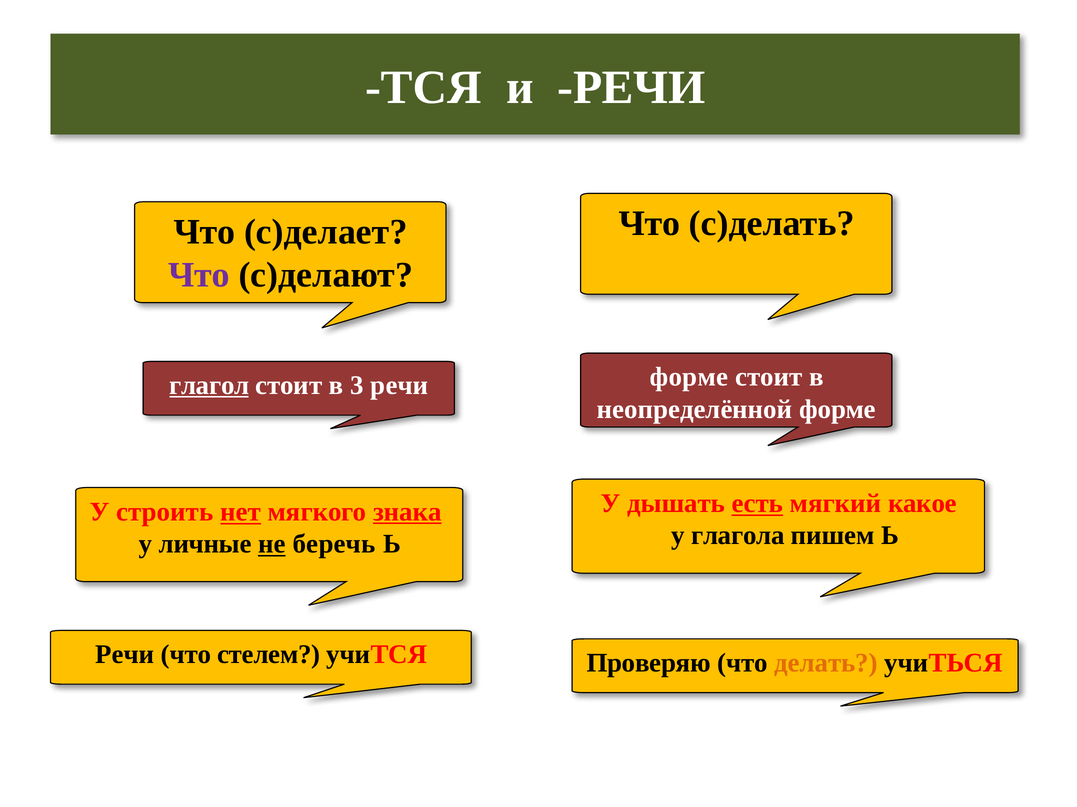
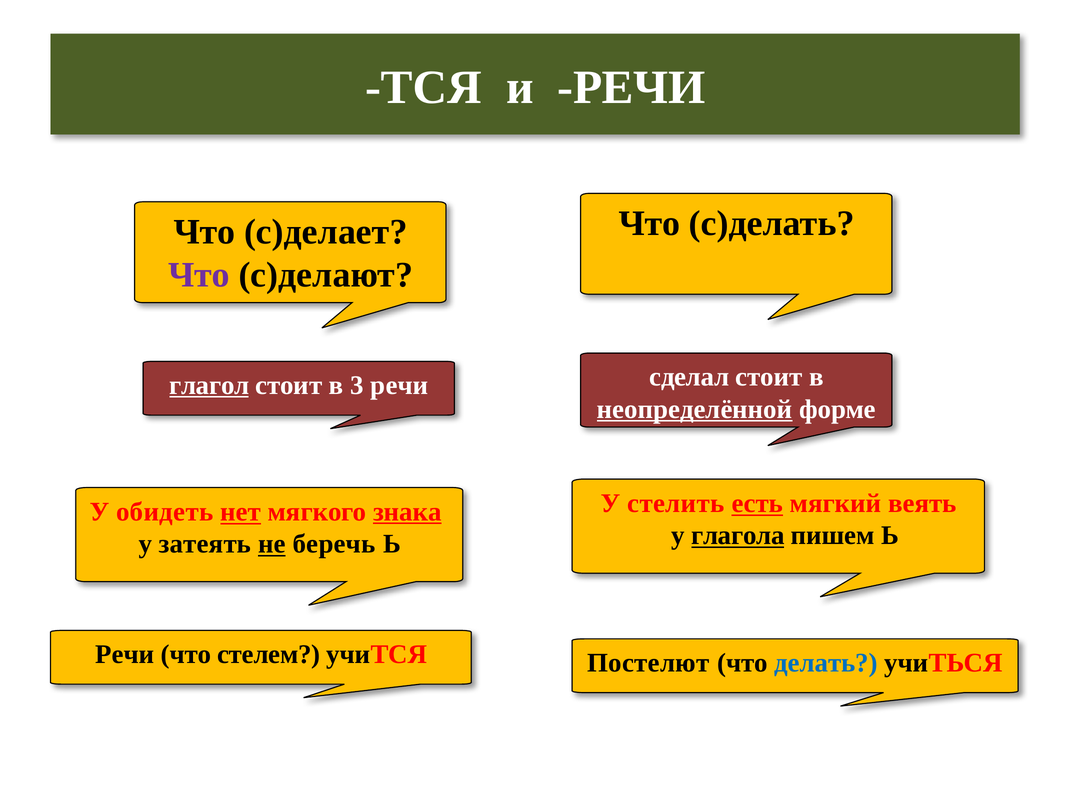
форме: форме -> сделал (689, 377)
неопределённой underline: none -> present (695, 410)
дышать: дышать -> стелить (676, 504)
какое: какое -> веять (922, 504)
строить: строить -> обидеть (165, 512)
глагола underline: none -> present (738, 536)
личные: личные -> затеять (205, 544)
Проверяю: Проверяю -> Постелют (648, 663)
делать colour: orange -> blue (826, 663)
